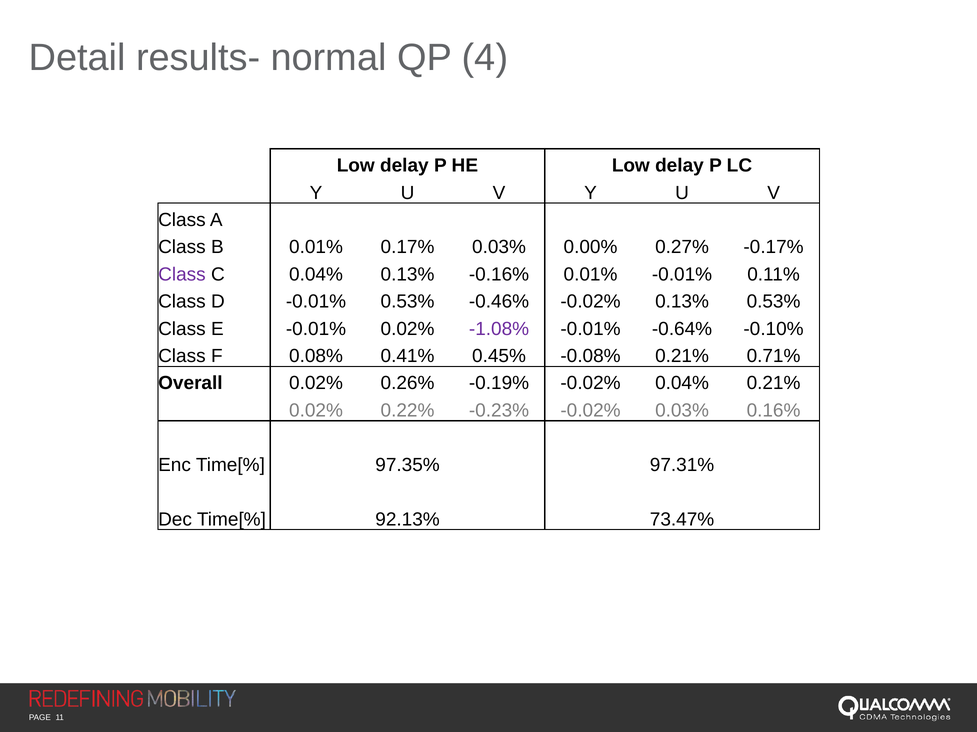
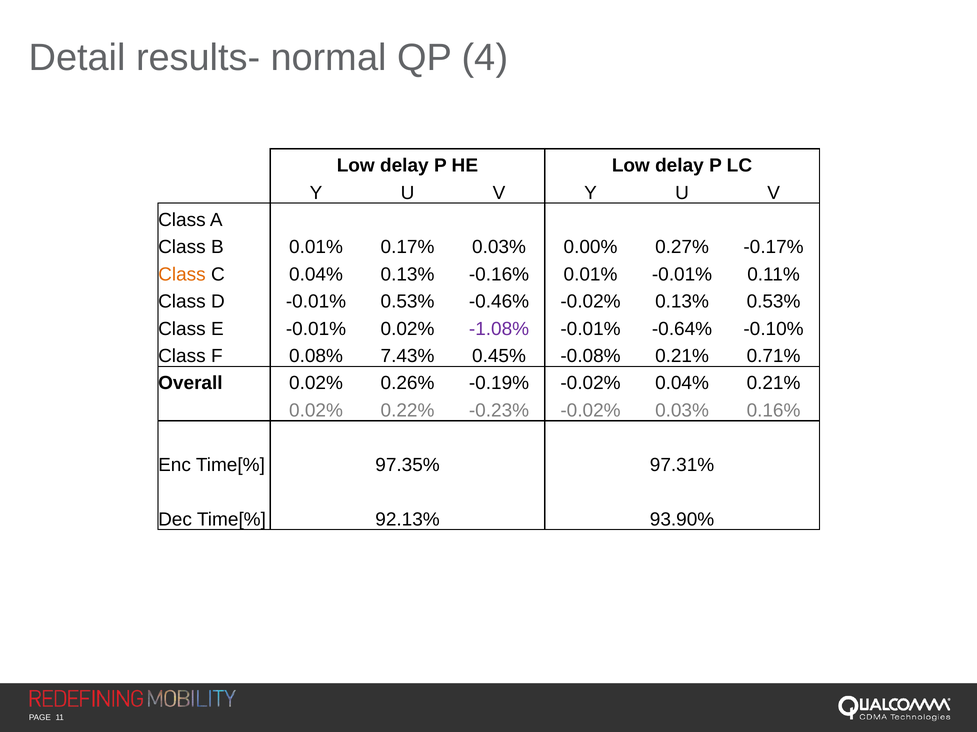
Class colour: purple -> orange (182, 275)
0.41%: 0.41% -> 7.43% (408, 356)
73.47%: 73.47% -> 93.90% (682, 520)
